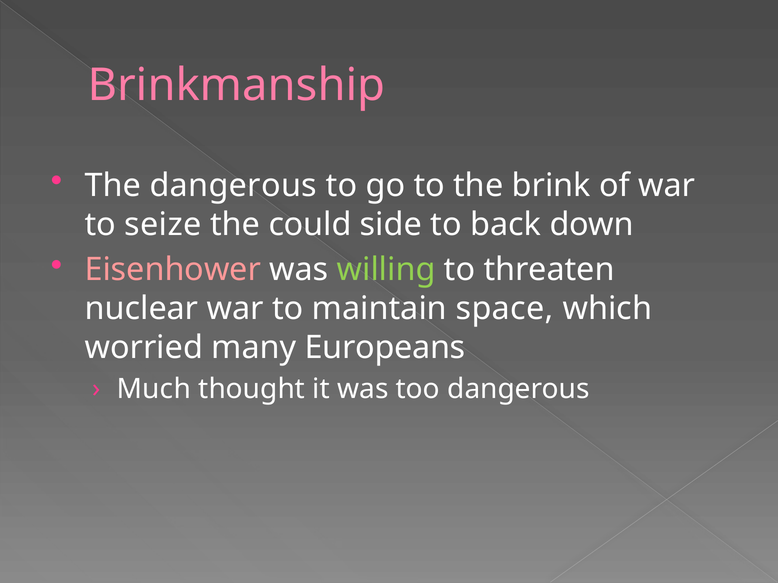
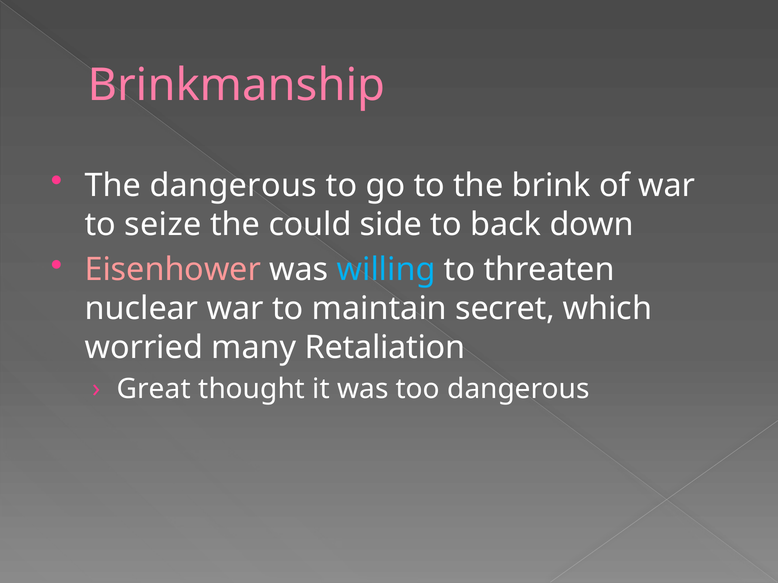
willing colour: light green -> light blue (386, 270)
space: space -> secret (505, 309)
Europeans: Europeans -> Retaliation (385, 348)
Much: Much -> Great (154, 389)
